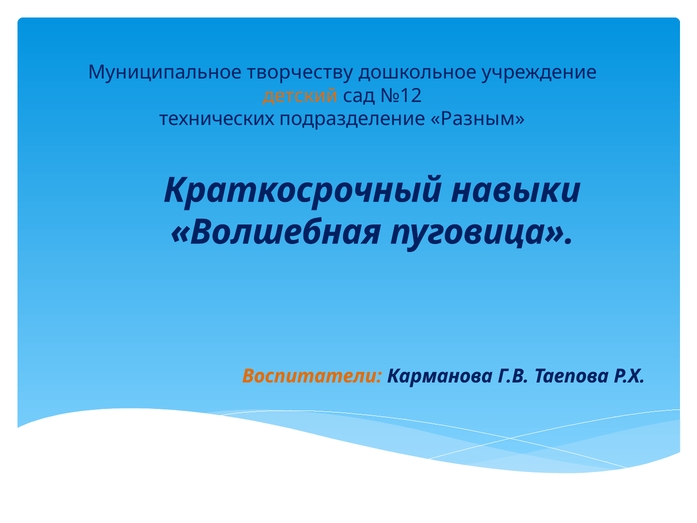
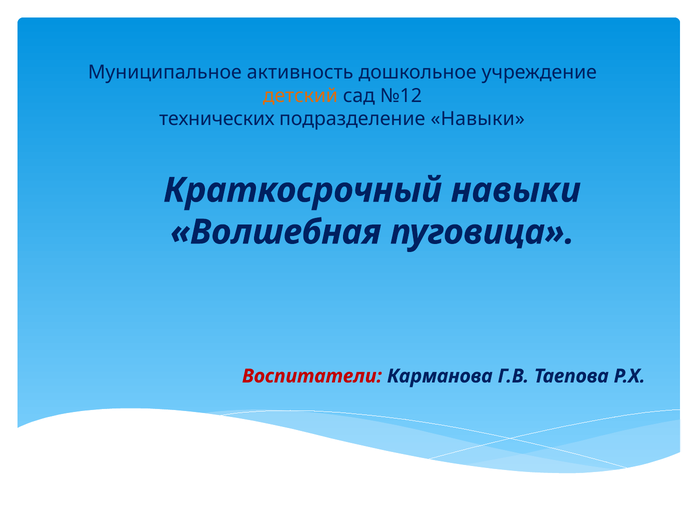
творчеству: творчеству -> активность (300, 72)
подразделение Разным: Разным -> Навыки (478, 119)
Воспитатели colour: orange -> red (312, 376)
